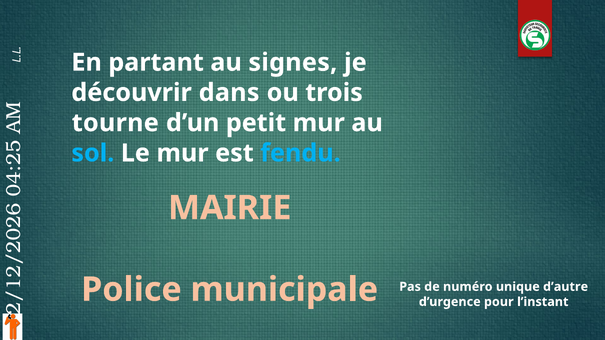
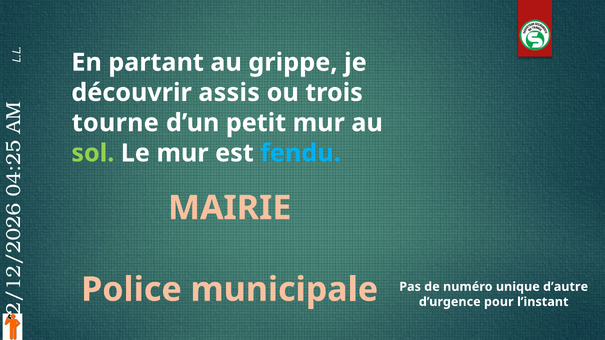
signes: signes -> grippe (293, 62)
dans: dans -> assis (229, 93)
sol colour: light blue -> light green (93, 153)
